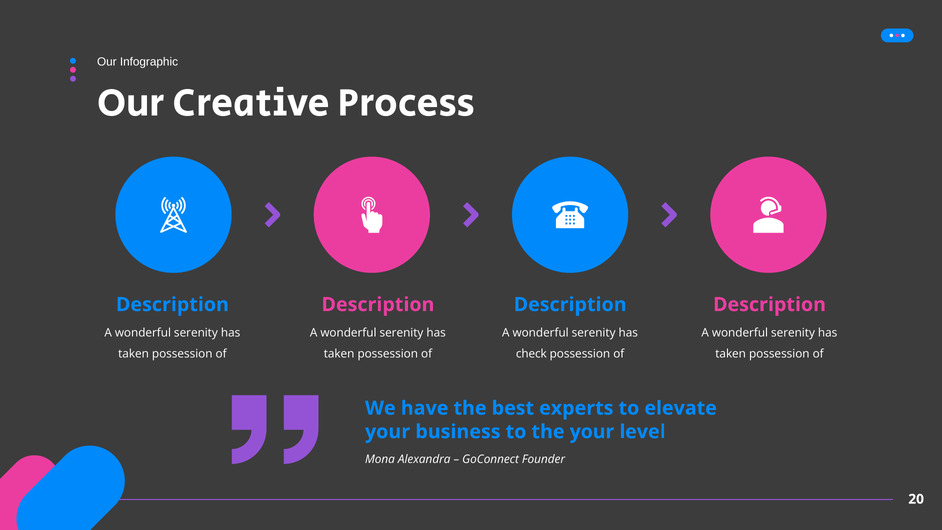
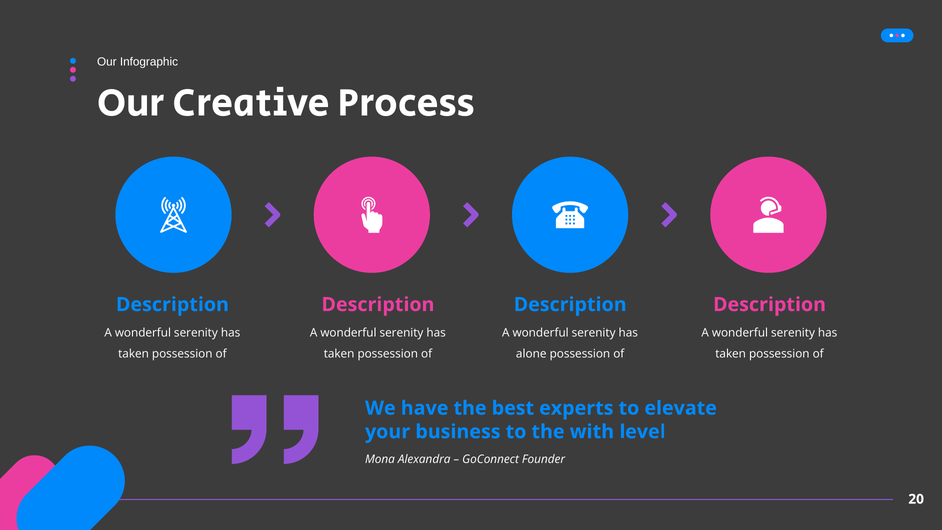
check: check -> alone (531, 354)
the your: your -> with (592, 432)
